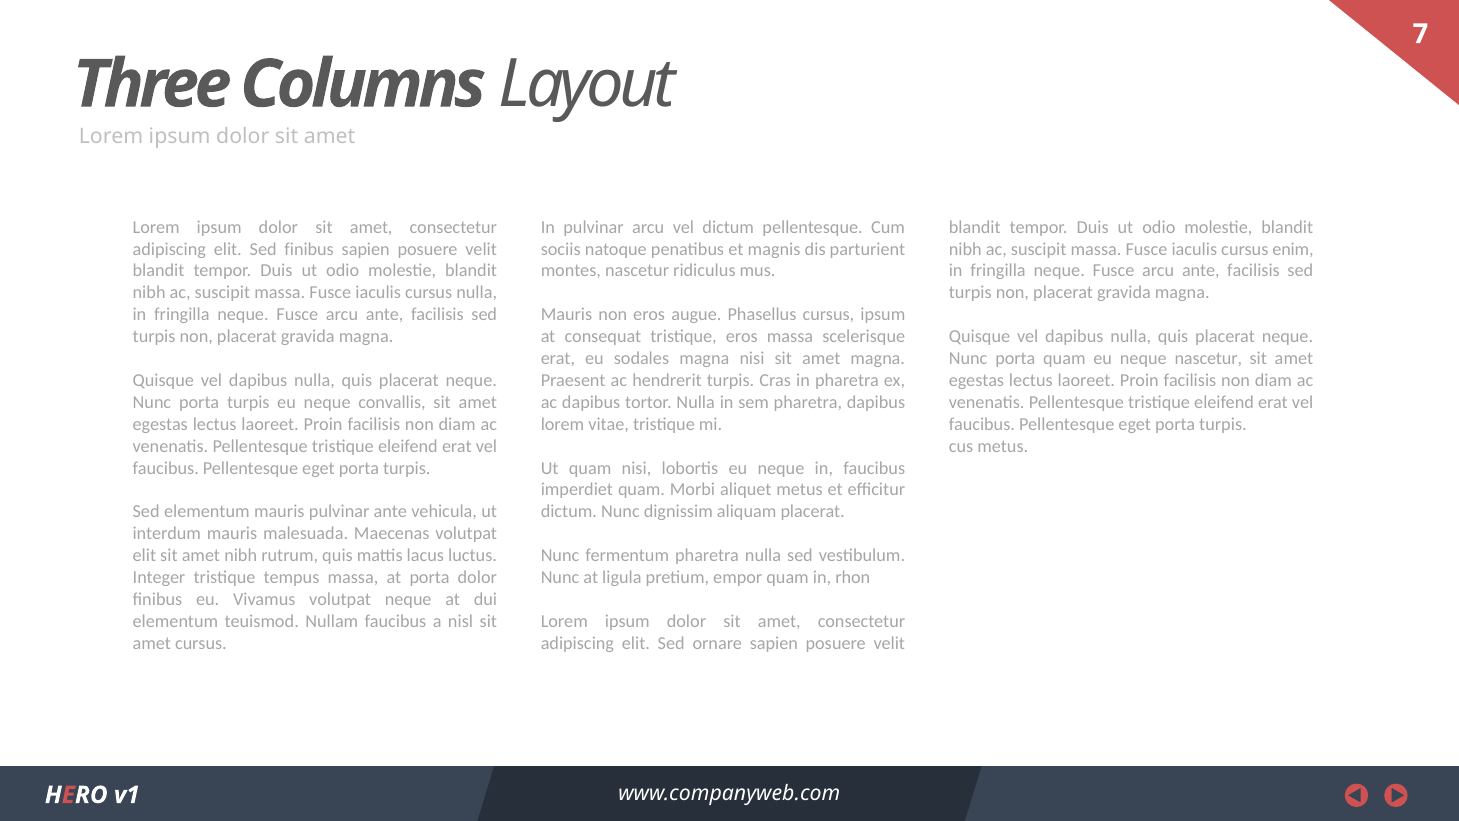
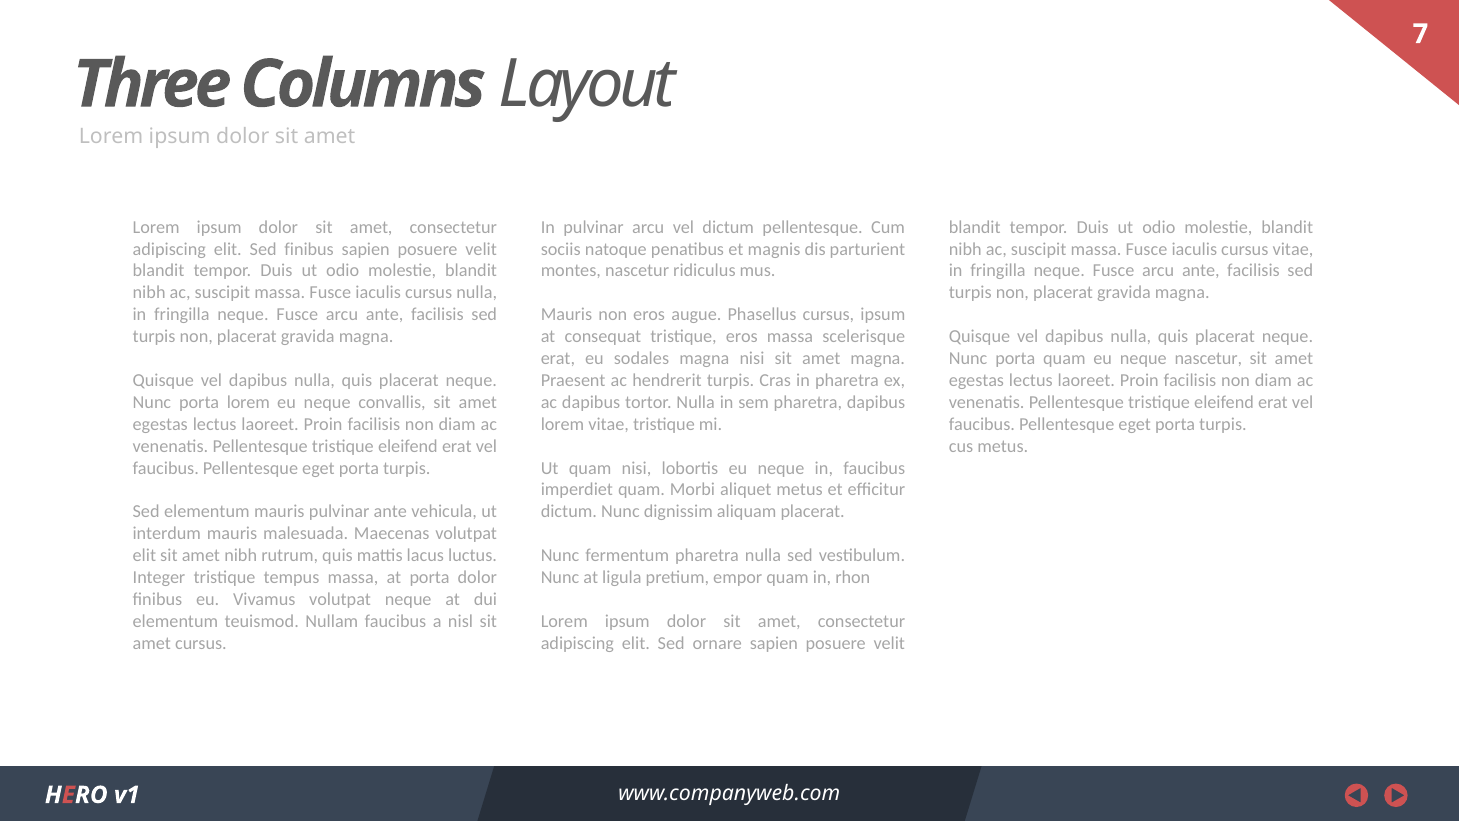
cursus enim: enim -> vitae (1293, 249)
Nunc porta turpis: turpis -> lorem (248, 402)
